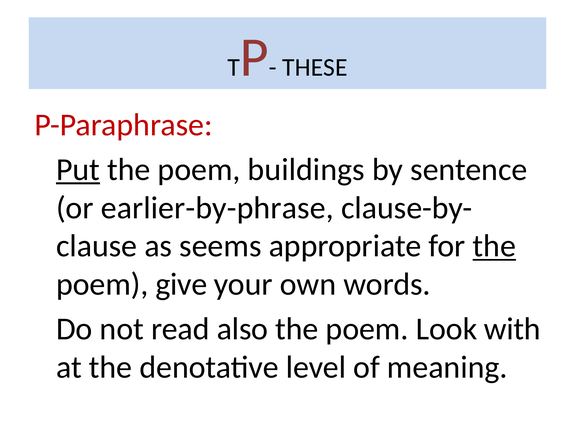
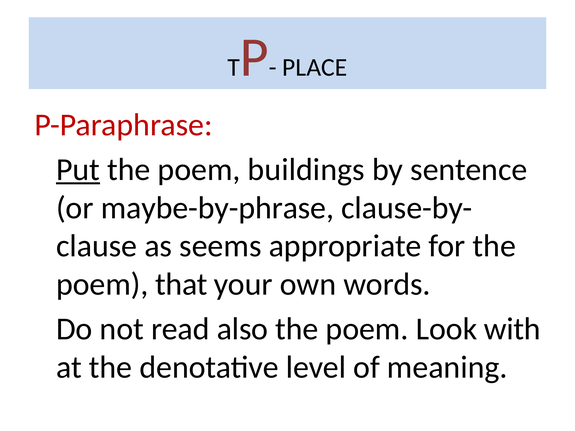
THESE: THESE -> PLACE (315, 68)
earlier-by-phrase: earlier-by-phrase -> maybe-by-phrase (217, 208)
the underline: present -> none (494, 246)
give: give -> that (181, 285)
